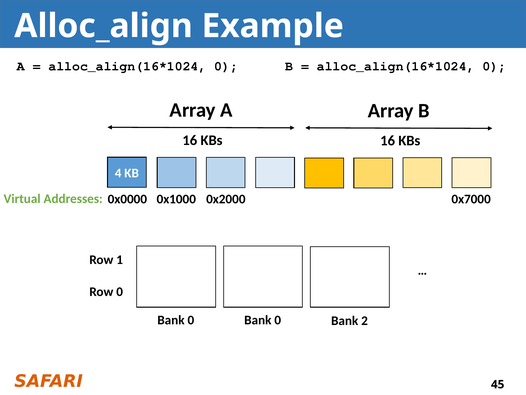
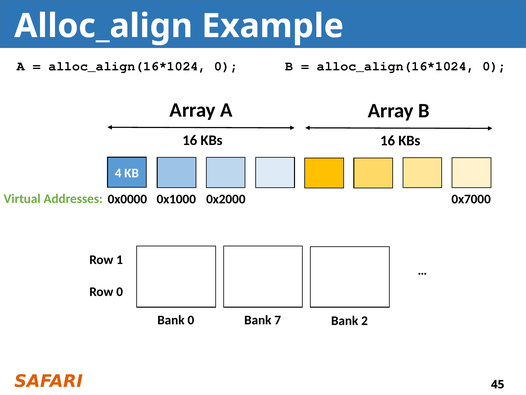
0 Bank 0: 0 -> 7 (278, 320)
